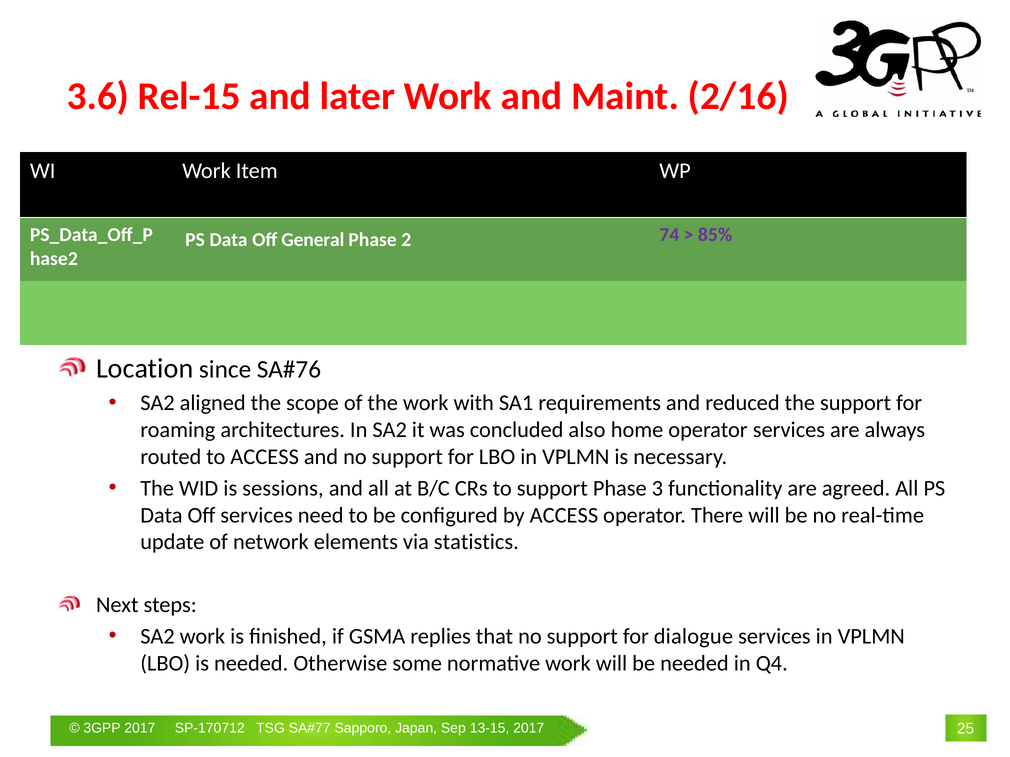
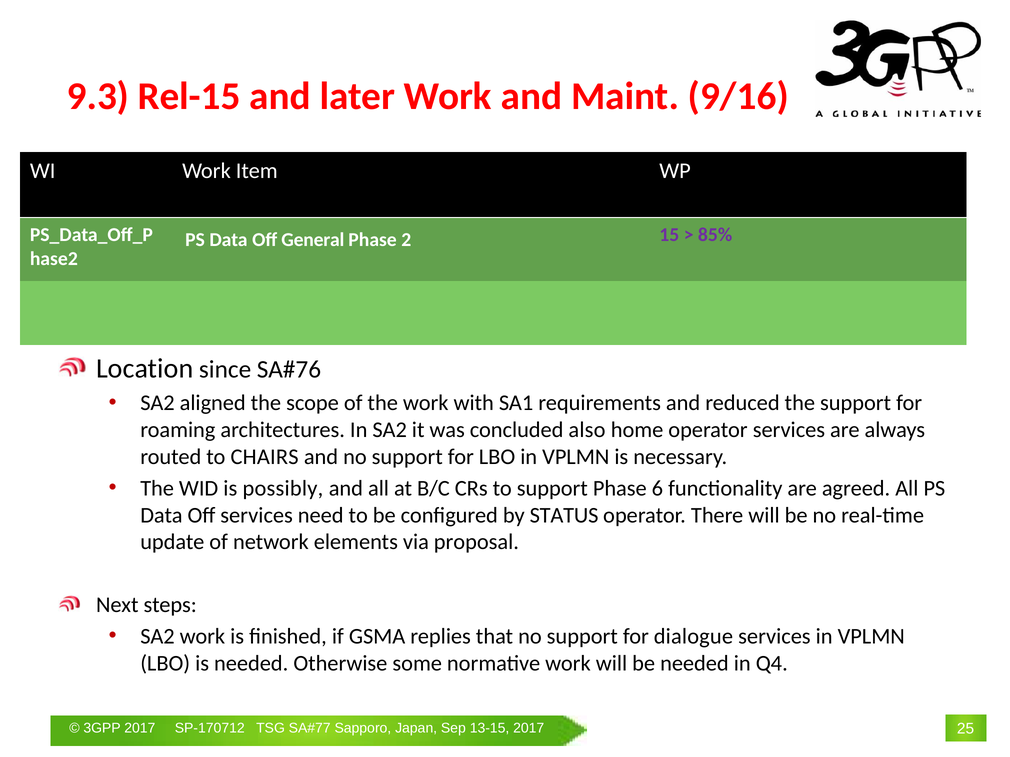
3.6: 3.6 -> 9.3 (98, 96)
2/16: 2/16 -> 9/16 (738, 96)
74: 74 -> 15 (669, 235)
to ACCESS: ACCESS -> CHAIRS (265, 457)
sessions: sessions -> possibly (283, 489)
3: 3 -> 6 (657, 489)
by ACCESS: ACCESS -> STATUS (564, 515)
statistics: statistics -> proposal (476, 542)
